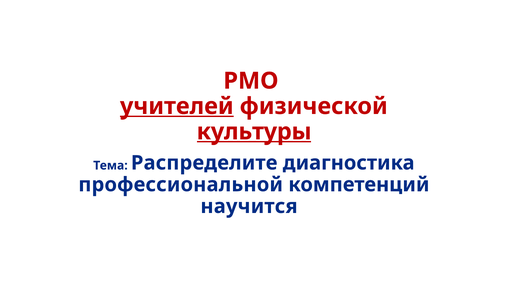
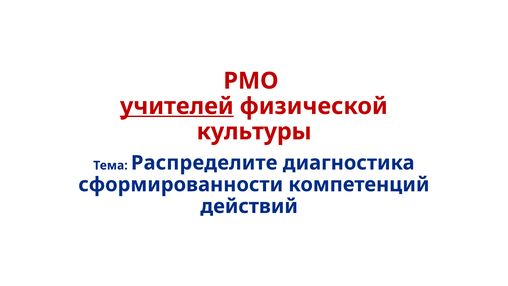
культуры underline: present -> none (254, 132)
профессиональной: профессиональной -> сформированности (181, 184)
научится: научится -> действий (249, 206)
